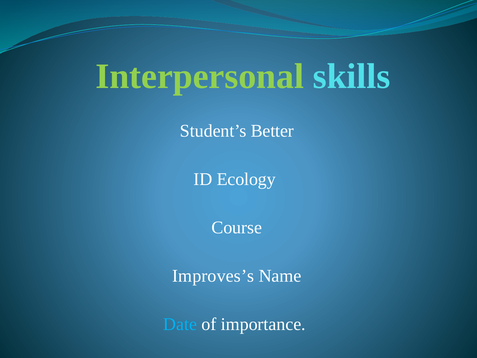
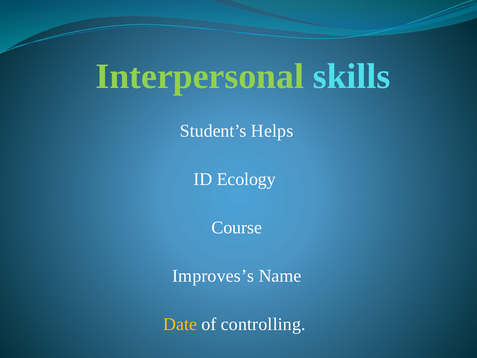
Better: Better -> Helps (272, 131)
Date colour: light blue -> yellow (180, 324)
importance: importance -> controlling (263, 324)
